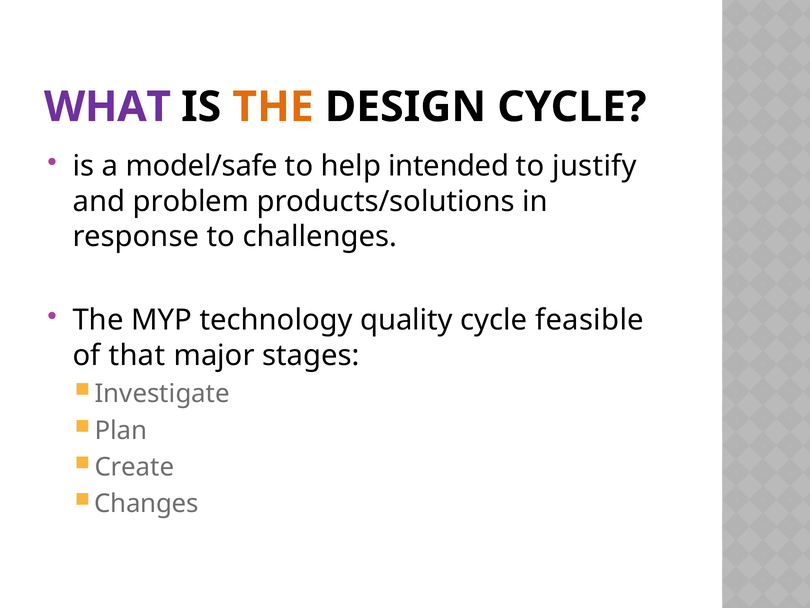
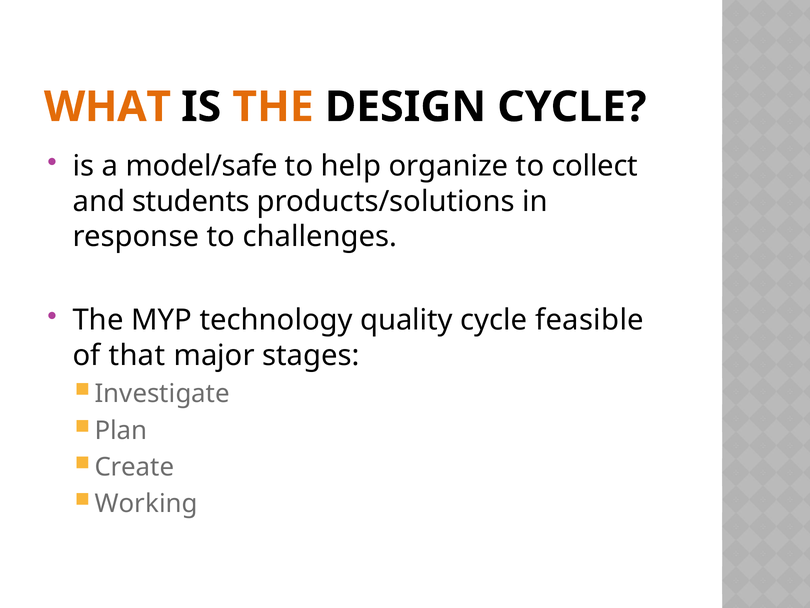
WHAT colour: purple -> orange (107, 107)
intended: intended -> organize (448, 166)
justify: justify -> collect (595, 166)
problem: problem -> students (191, 201)
Changes: Changes -> Working (146, 503)
